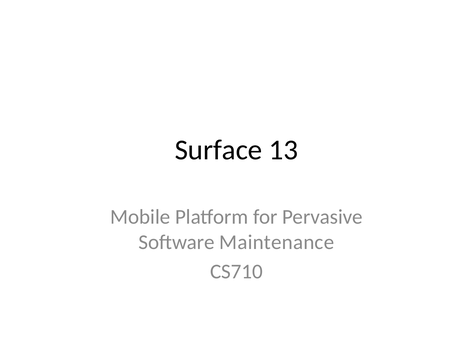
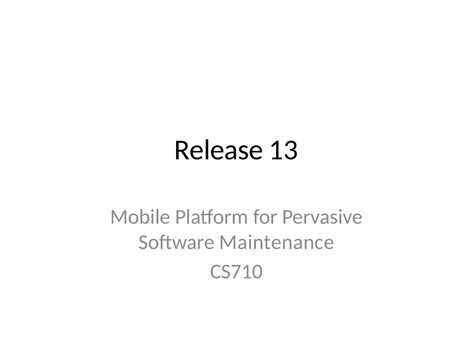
Surface: Surface -> Release (219, 150)
